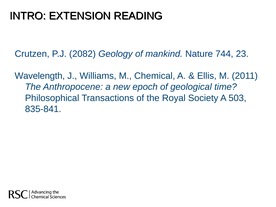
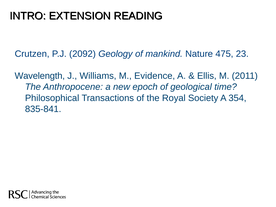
2082: 2082 -> 2092 (82, 54)
744: 744 -> 475 (224, 54)
Chemical: Chemical -> Evidence (155, 76)
503: 503 -> 354 (237, 98)
